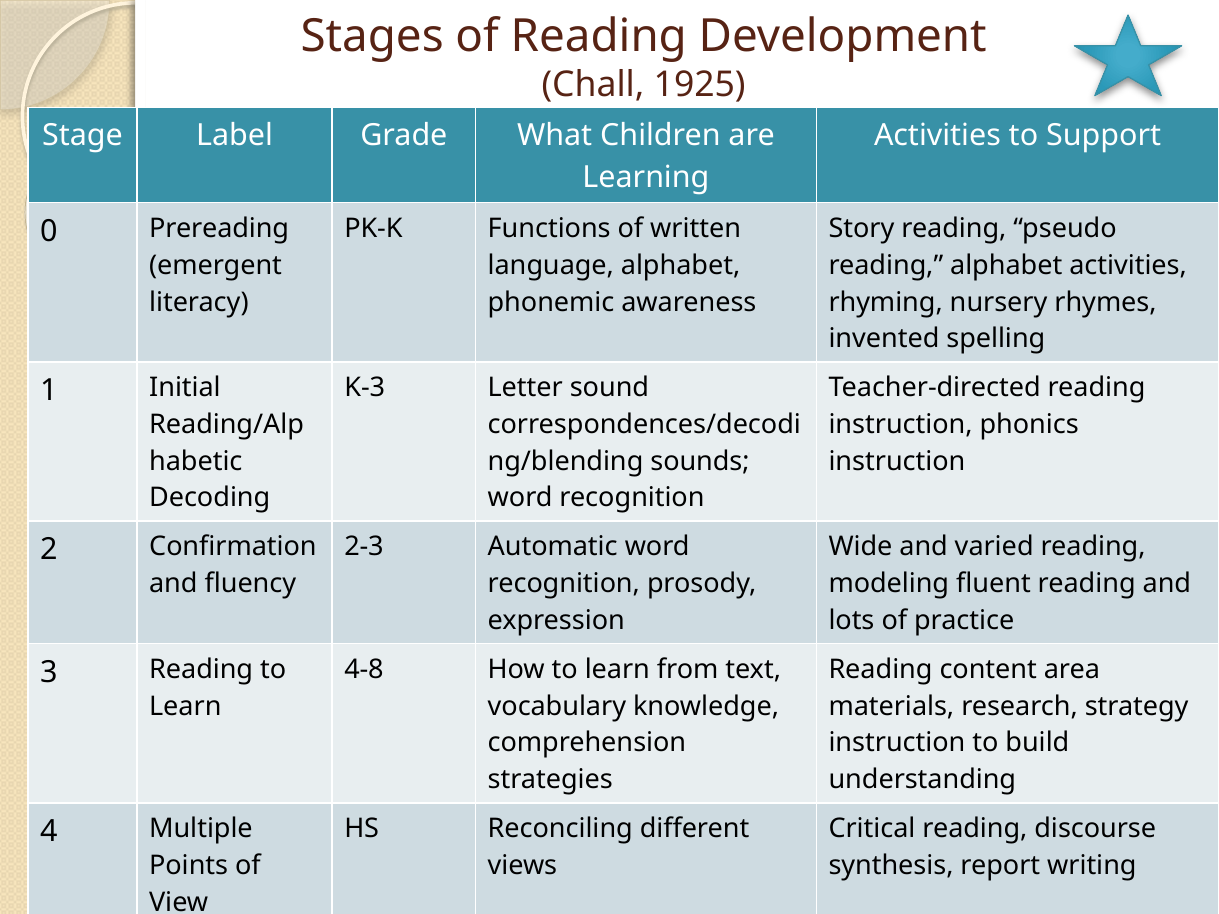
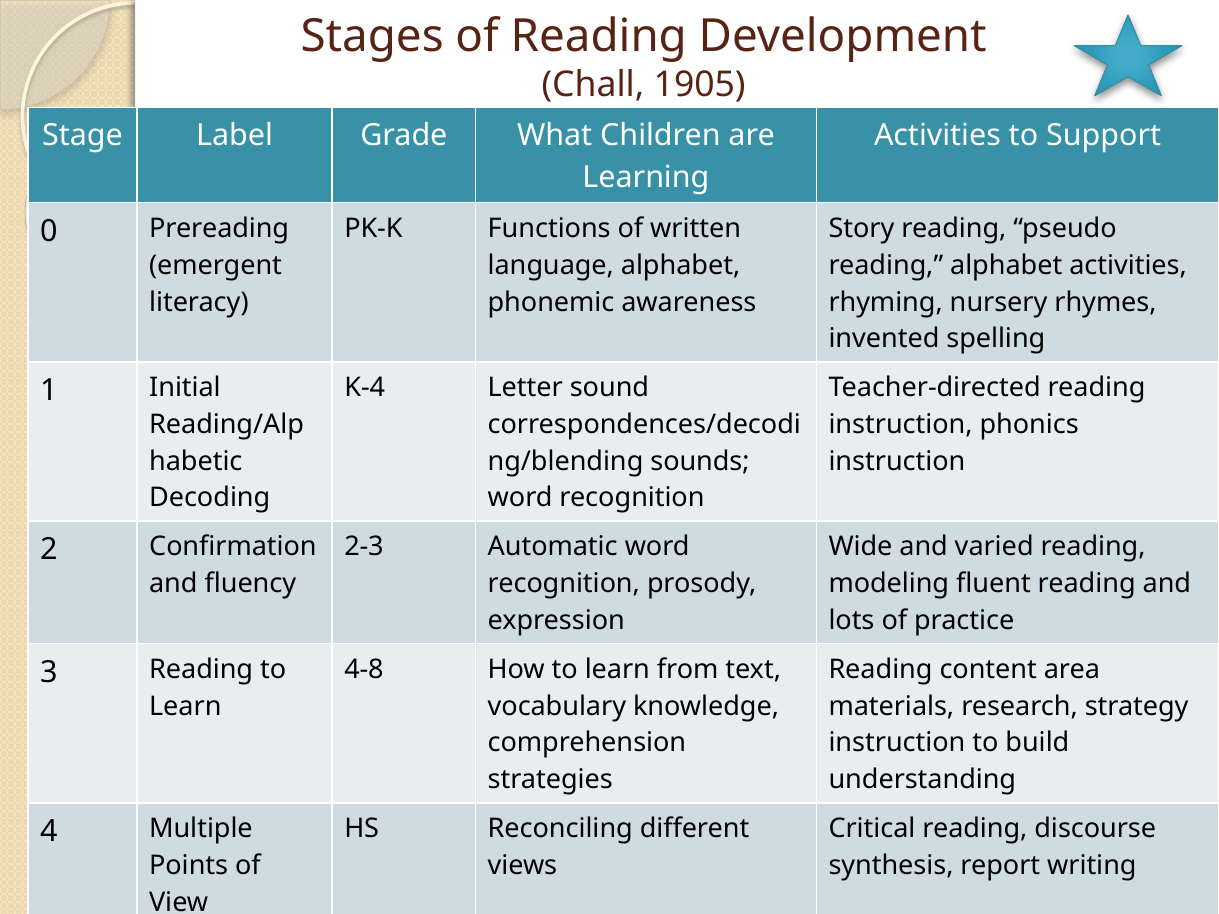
1925: 1925 -> 1905 (700, 85)
K-3: K-3 -> K-4 (365, 388)
